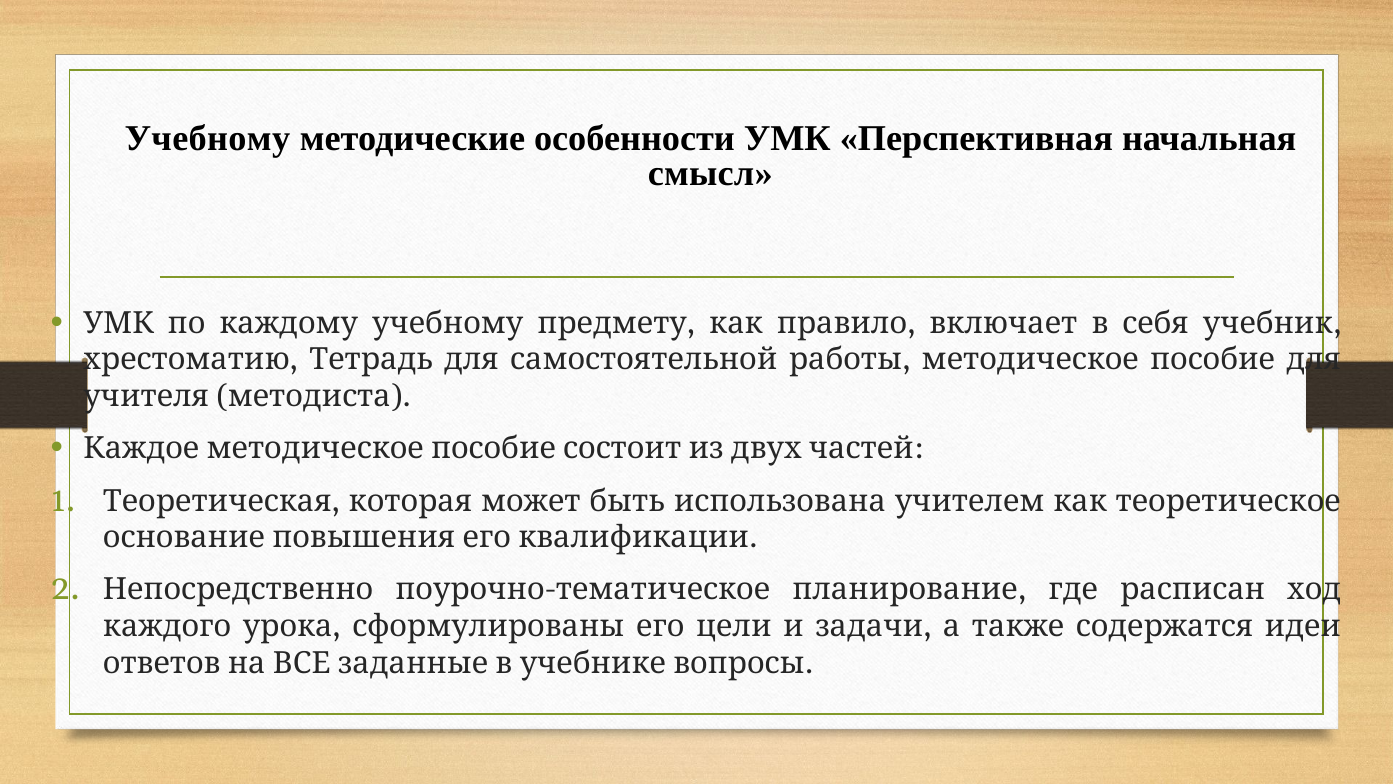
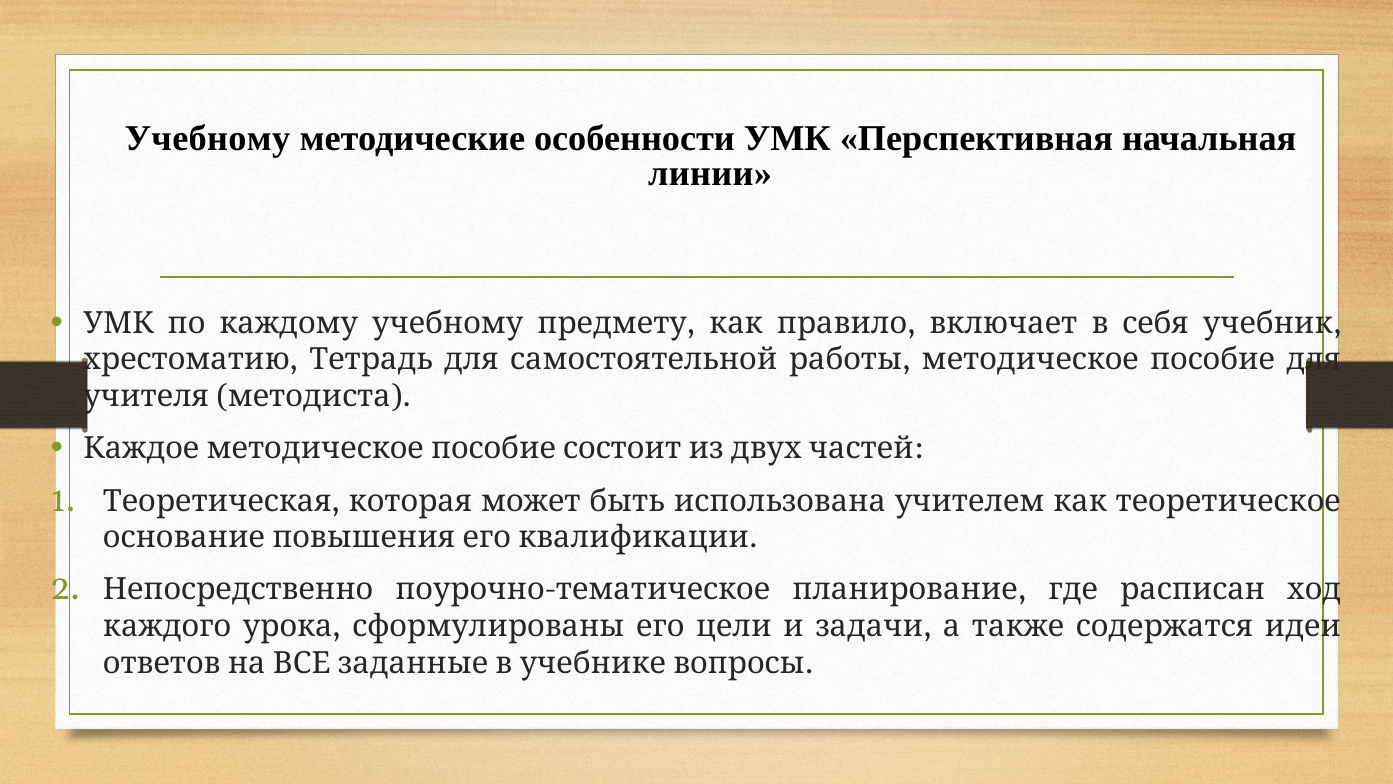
смысл: смысл -> линии (710, 173)
